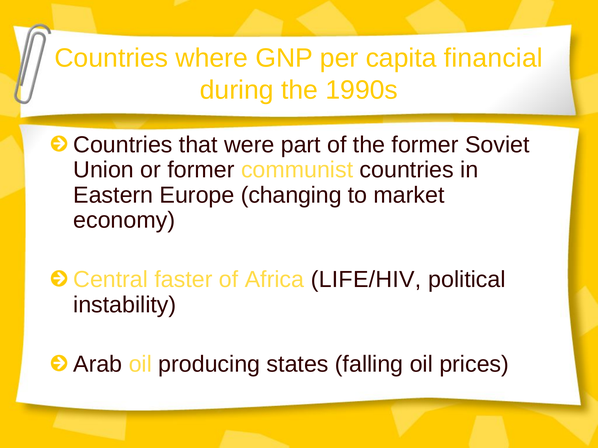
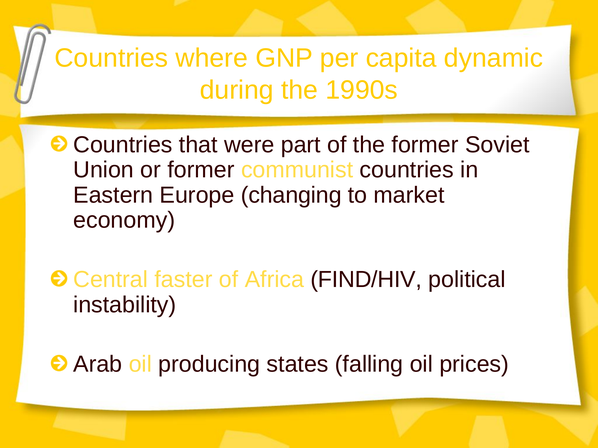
financial: financial -> dynamic (494, 58)
LIFE/HIV: LIFE/HIV -> FIND/HIV (366, 280)
